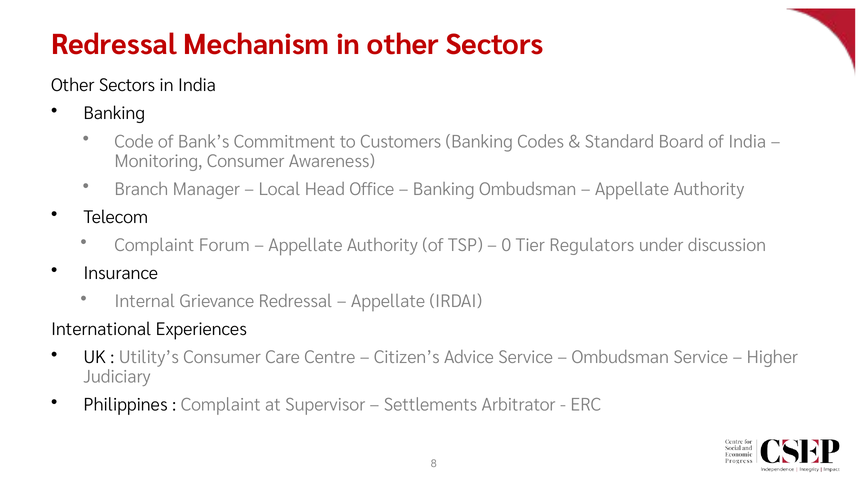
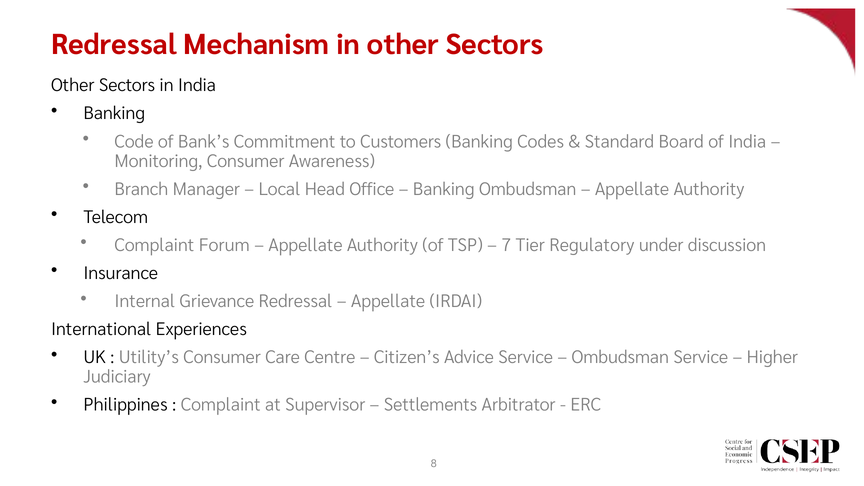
0: 0 -> 7 (506, 245)
Regulators: Regulators -> Regulatory (592, 245)
